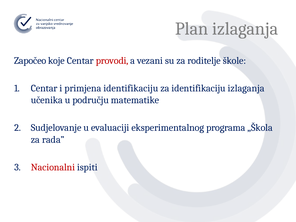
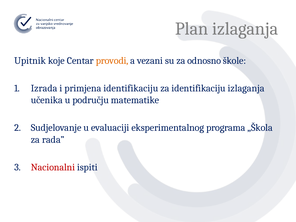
Započeo: Započeo -> Upitnik (30, 61)
provodi colour: red -> orange (112, 61)
roditelje: roditelje -> odnosno (204, 61)
Centar: Centar -> Izrada (44, 88)
